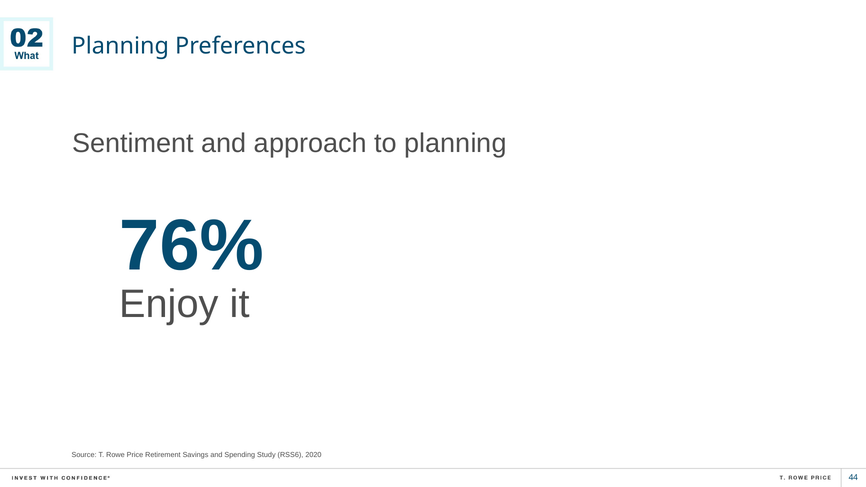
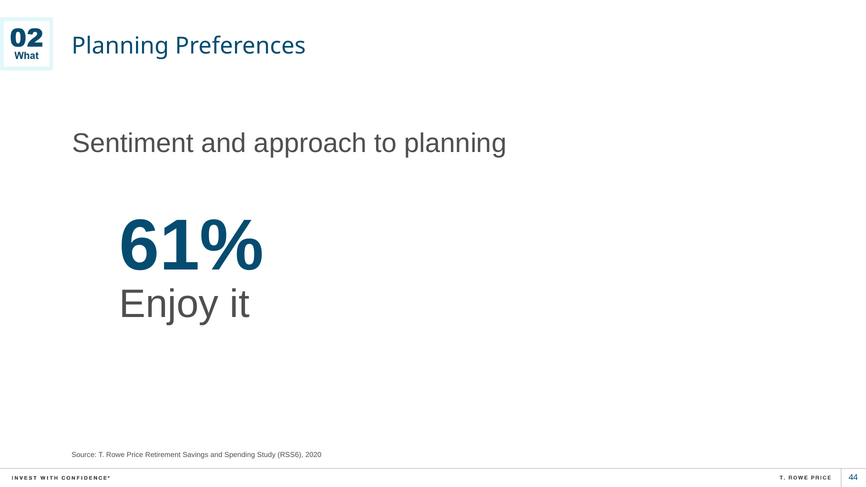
76%: 76% -> 61% (192, 246)
